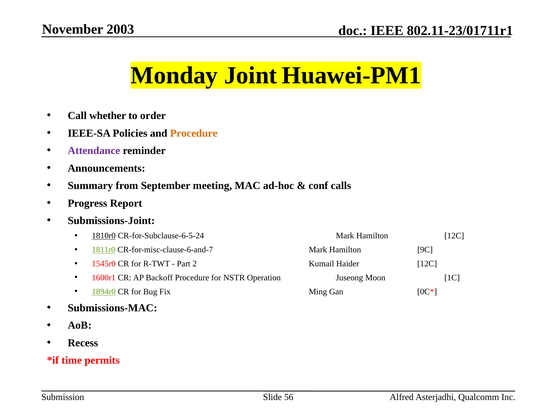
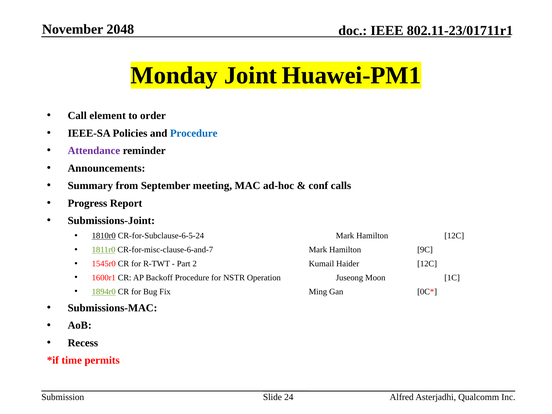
2003: 2003 -> 2048 (120, 29)
whether: whether -> element (108, 116)
Procedure colour: orange -> blue (194, 133)
56: 56 -> 24 (289, 397)
